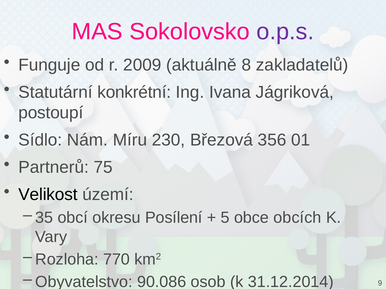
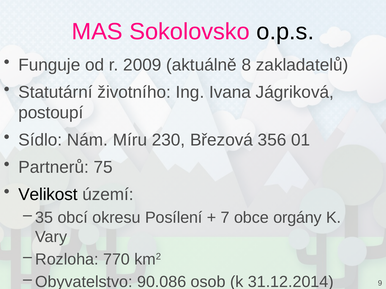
o.p.s colour: purple -> black (285, 32)
konkrétní: konkrétní -> životního (134, 92)
5: 5 -> 7 (225, 218)
obcích: obcích -> orgány (298, 218)
